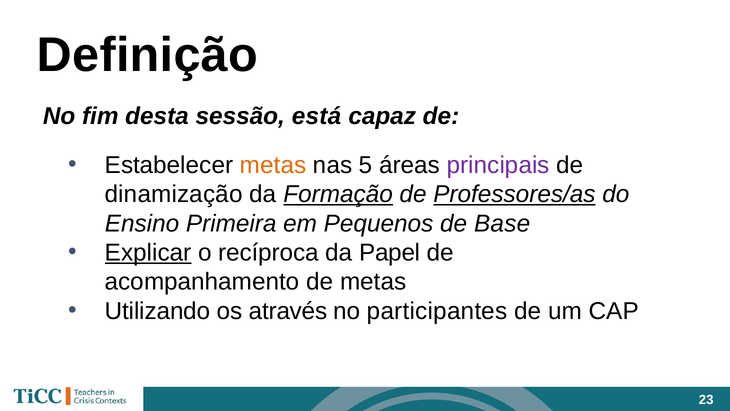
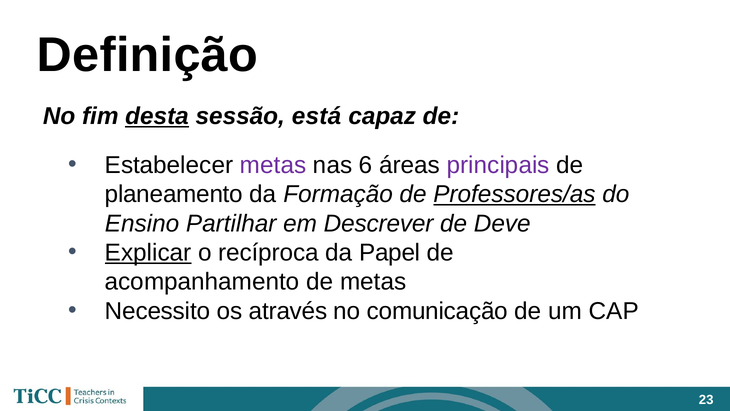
desta underline: none -> present (157, 116)
metas colour: orange -> purple (273, 165)
5: 5 -> 6 (366, 165)
dinamização: dinamização -> planeamento (174, 194)
Formação underline: present -> none (338, 194)
Primeira: Primeira -> Partilhar (231, 223)
Pequenos: Pequenos -> Descrever (379, 223)
Base: Base -> Deve (502, 223)
Utilizando: Utilizando -> Necessito (158, 311)
participantes: participantes -> comunicação (437, 311)
